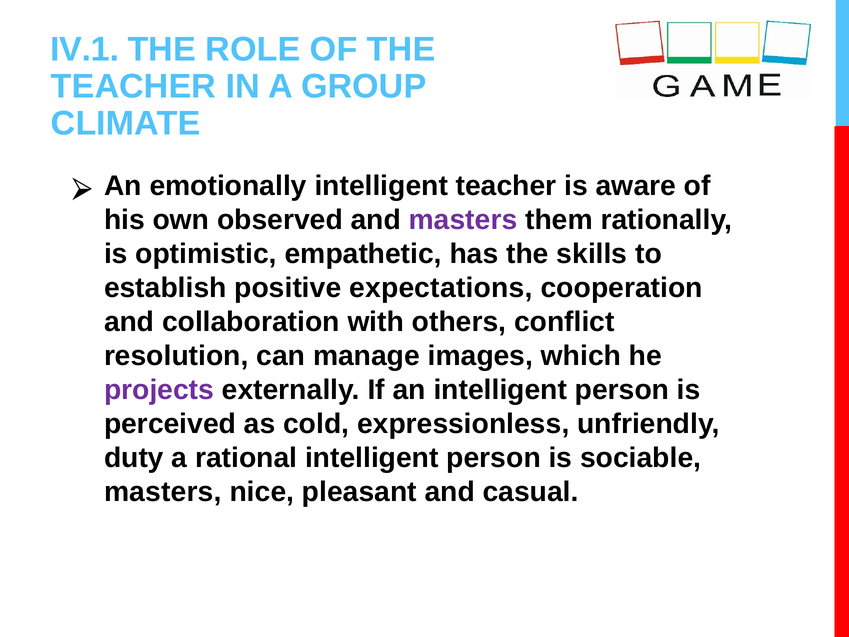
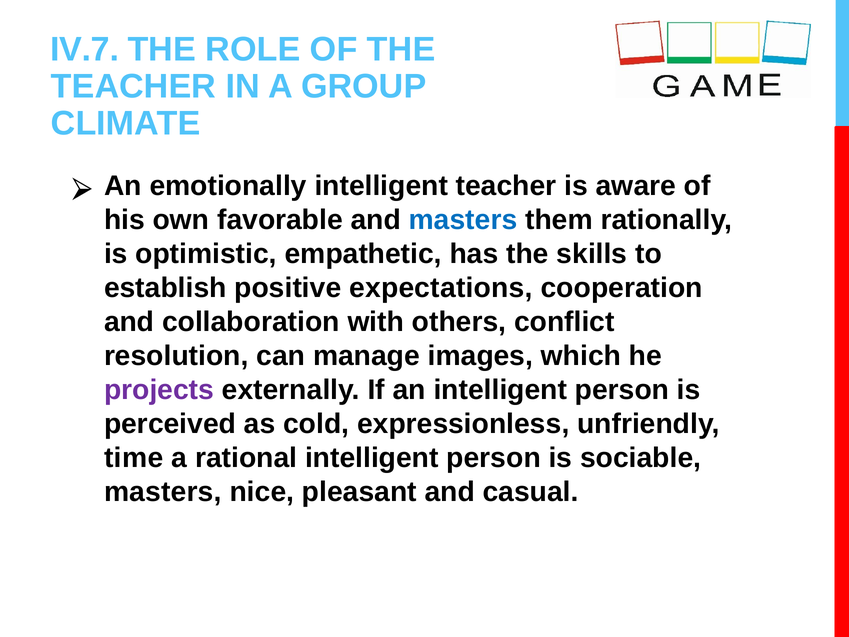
IV.1: IV.1 -> IV.7 (85, 49)
observed: observed -> favorable (280, 220)
masters colour: purple -> blue (463, 220)
duty: duty -> time (134, 458)
